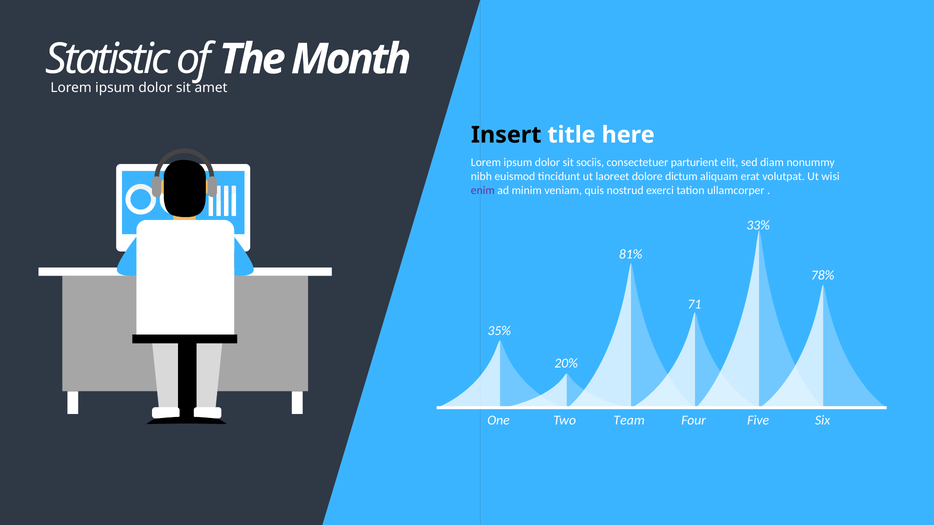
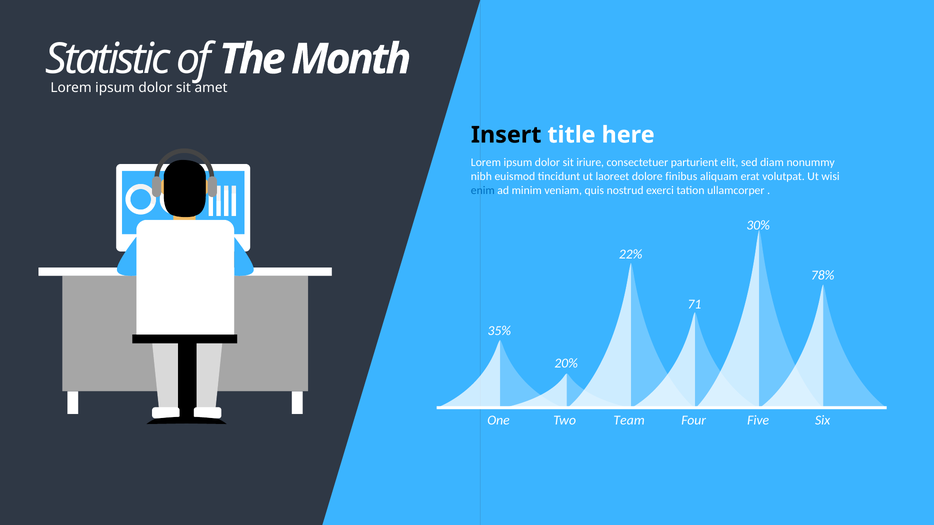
sociis: sociis -> iriure (590, 163)
dictum: dictum -> finibus (681, 177)
enim colour: purple -> blue (483, 191)
33%: 33% -> 30% (758, 225)
81%: 81% -> 22% (631, 254)
